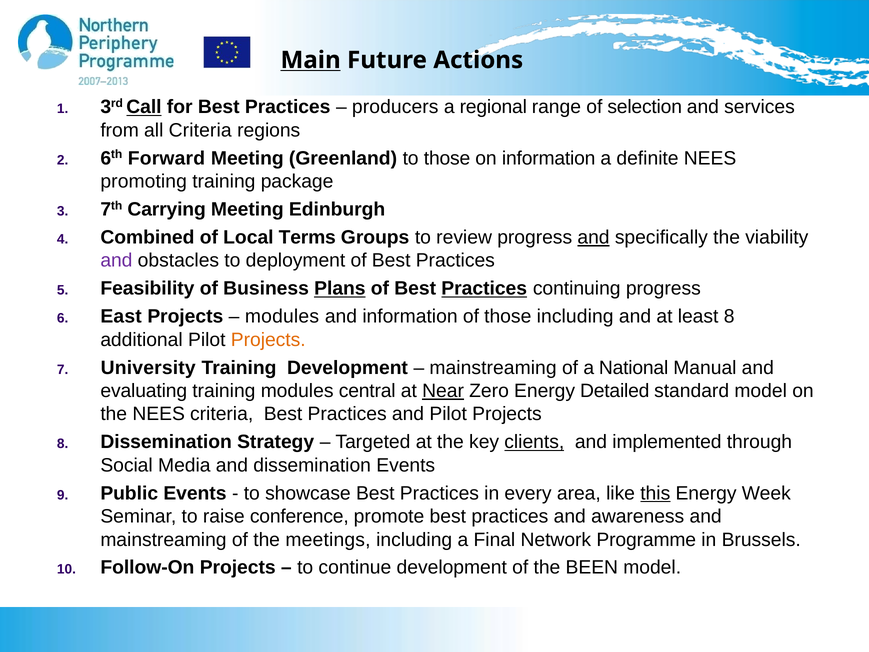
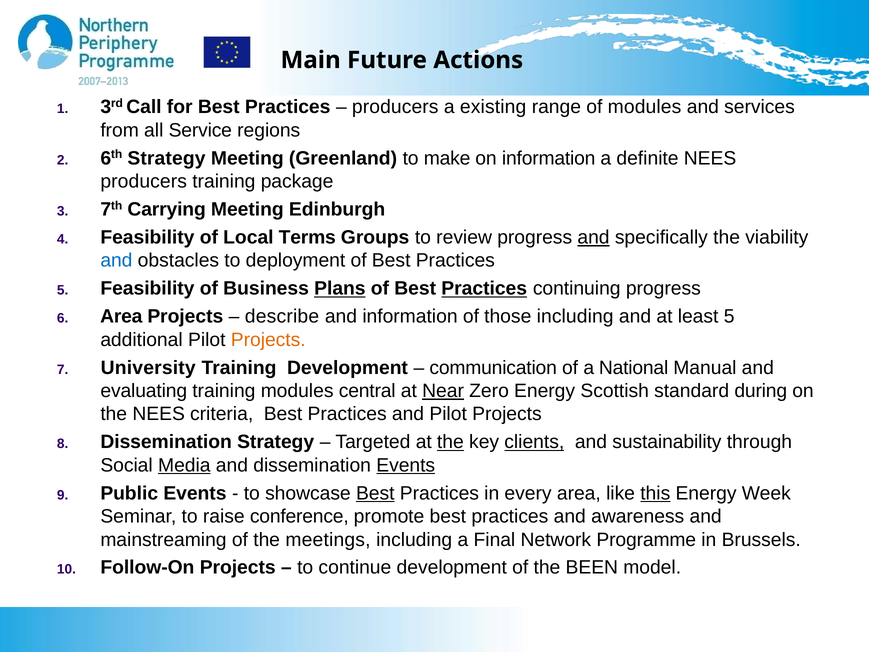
Main underline: present -> none (311, 60)
Call underline: present -> none (144, 107)
regional: regional -> existing (493, 107)
of selection: selection -> modules (645, 107)
all Criteria: Criteria -> Service (200, 130)
6th Forward: Forward -> Strategy (166, 158)
to those: those -> make (447, 158)
promoting: promoting -> producers (144, 181)
Combined: Combined -> Feasibility (147, 237)
and colour: purple -> blue (116, 261)
East: East -> Area (121, 316)
modules: modules -> describe (282, 316)
least 8: 8 -> 5 (729, 316)
mainstreaming: mainstreaming -> communication (493, 368)
Detailed: Detailed -> Scottish (615, 391)
standard model: model -> during (761, 391)
the underline: none -> present (450, 442)
implemented: implemented -> sustainability (667, 442)
Media underline: none -> present (184, 465)
Events underline: none -> present (406, 465)
Best underline: none -> present (375, 493)
